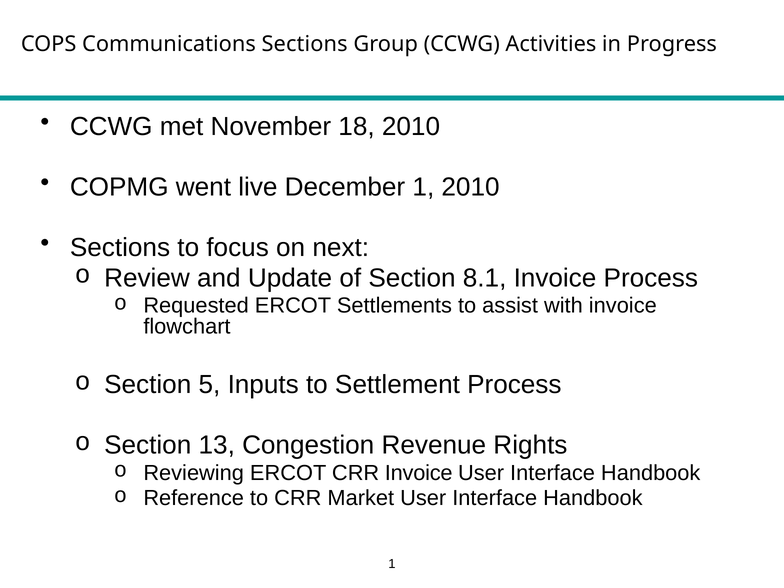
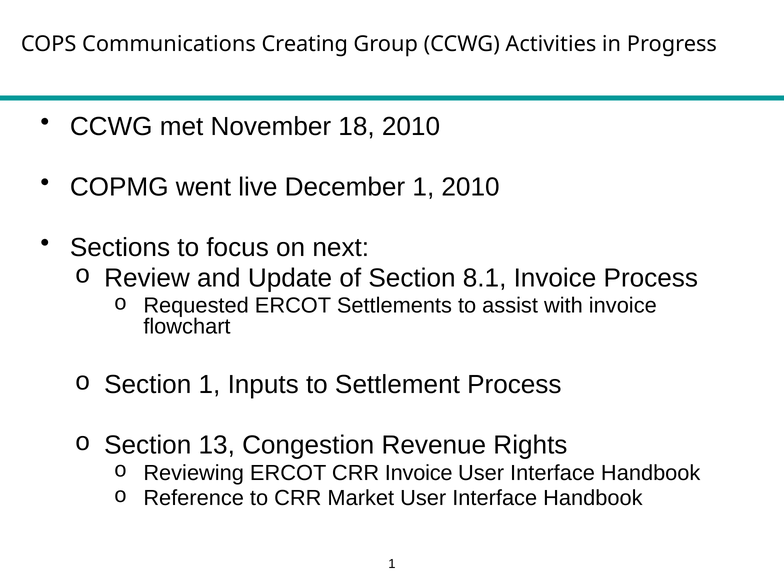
Communications Sections: Sections -> Creating (305, 44)
Section 5: 5 -> 1 (209, 385)
